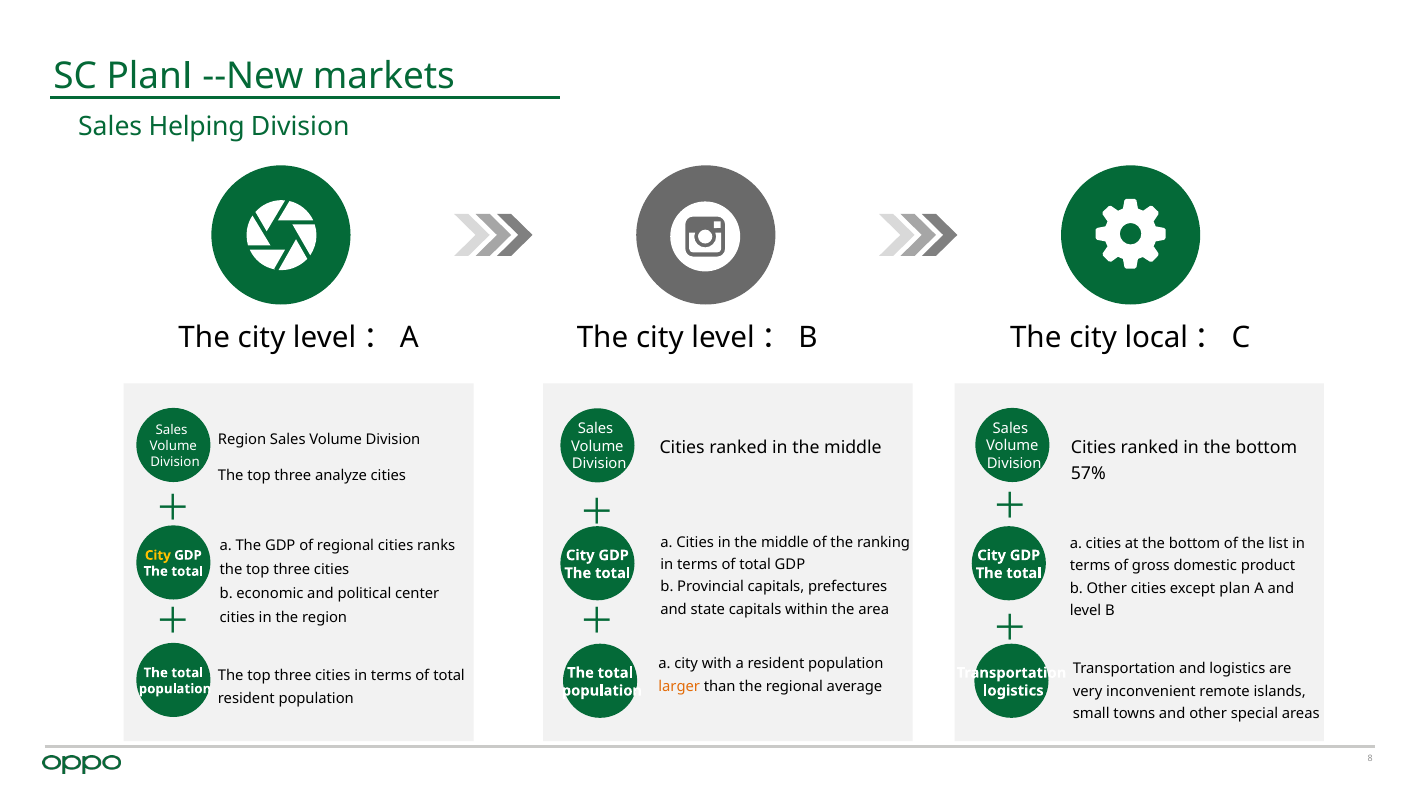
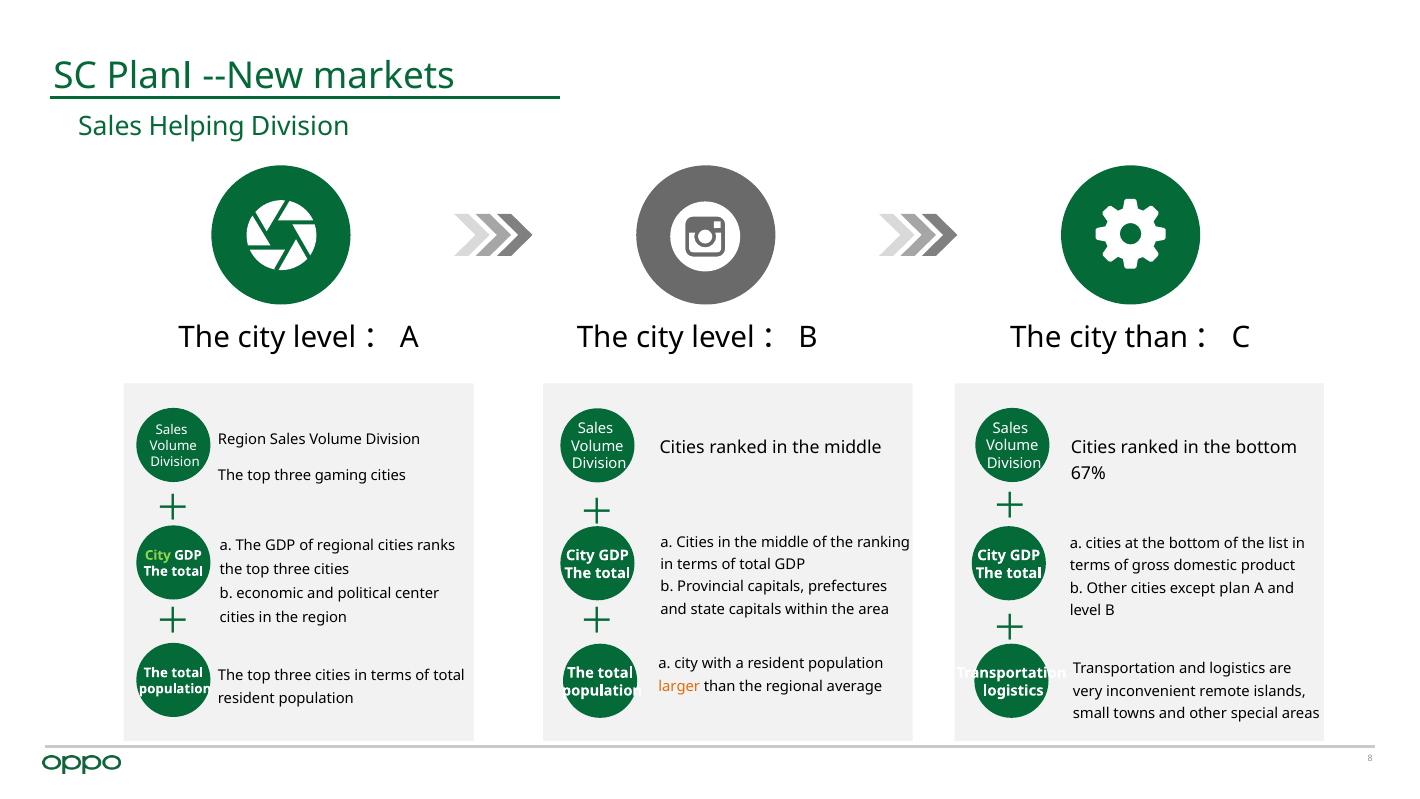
city local: local -> than (1156, 338)
57%: 57% -> 67% (1088, 474)
analyze: analyze -> gaming (341, 475)
City colour: yellow -> light green (158, 555)
